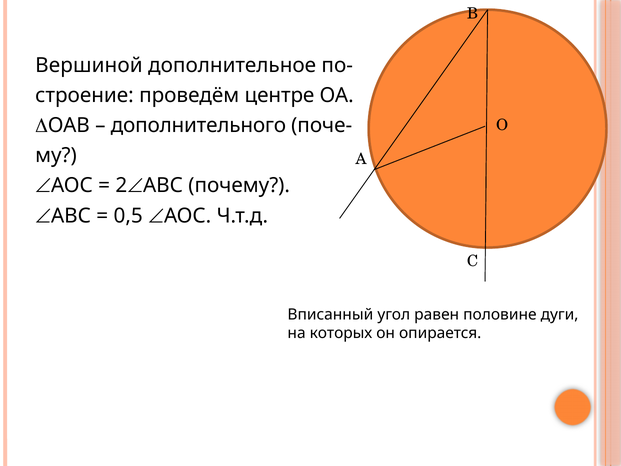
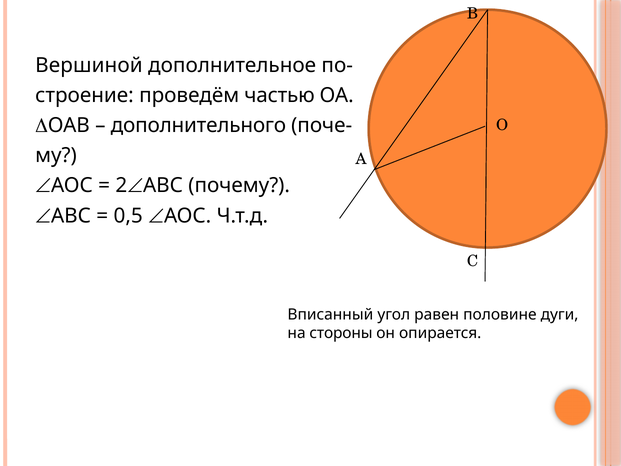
центре: центре -> частью (280, 95)
которых: которых -> стороны (341, 333)
